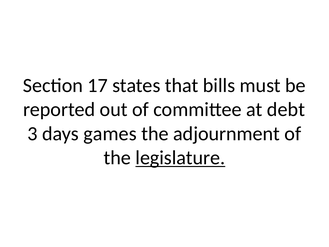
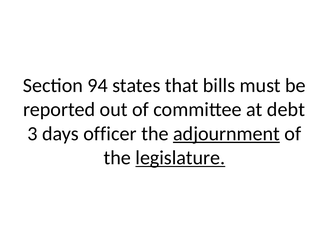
17: 17 -> 94 (98, 85)
games: games -> officer (110, 134)
adjournment underline: none -> present (226, 134)
